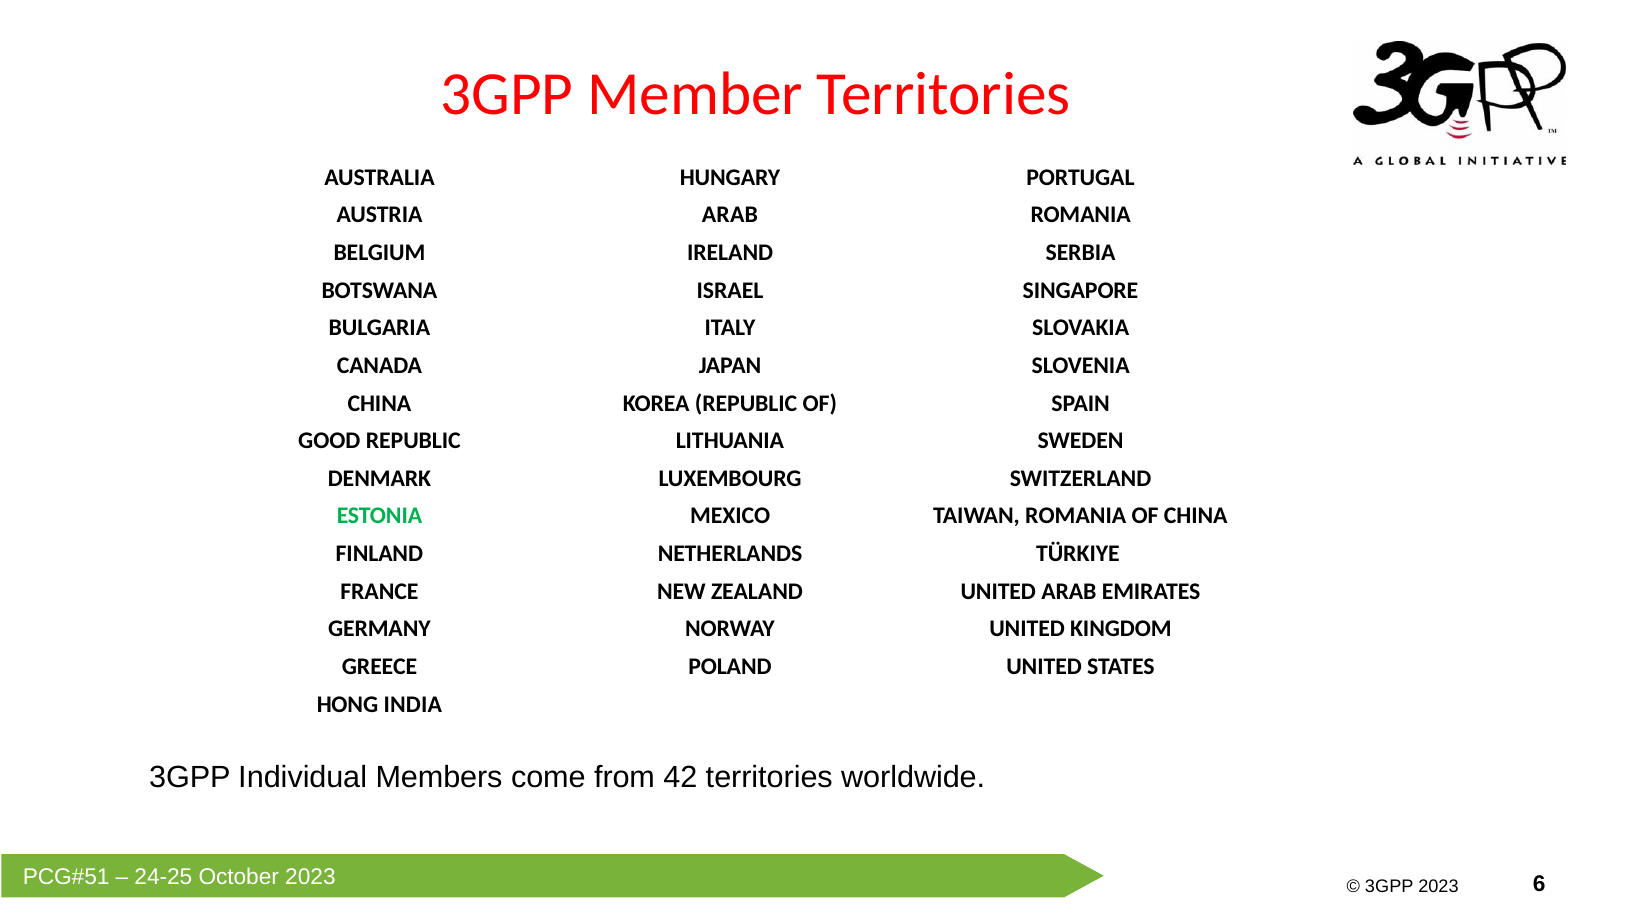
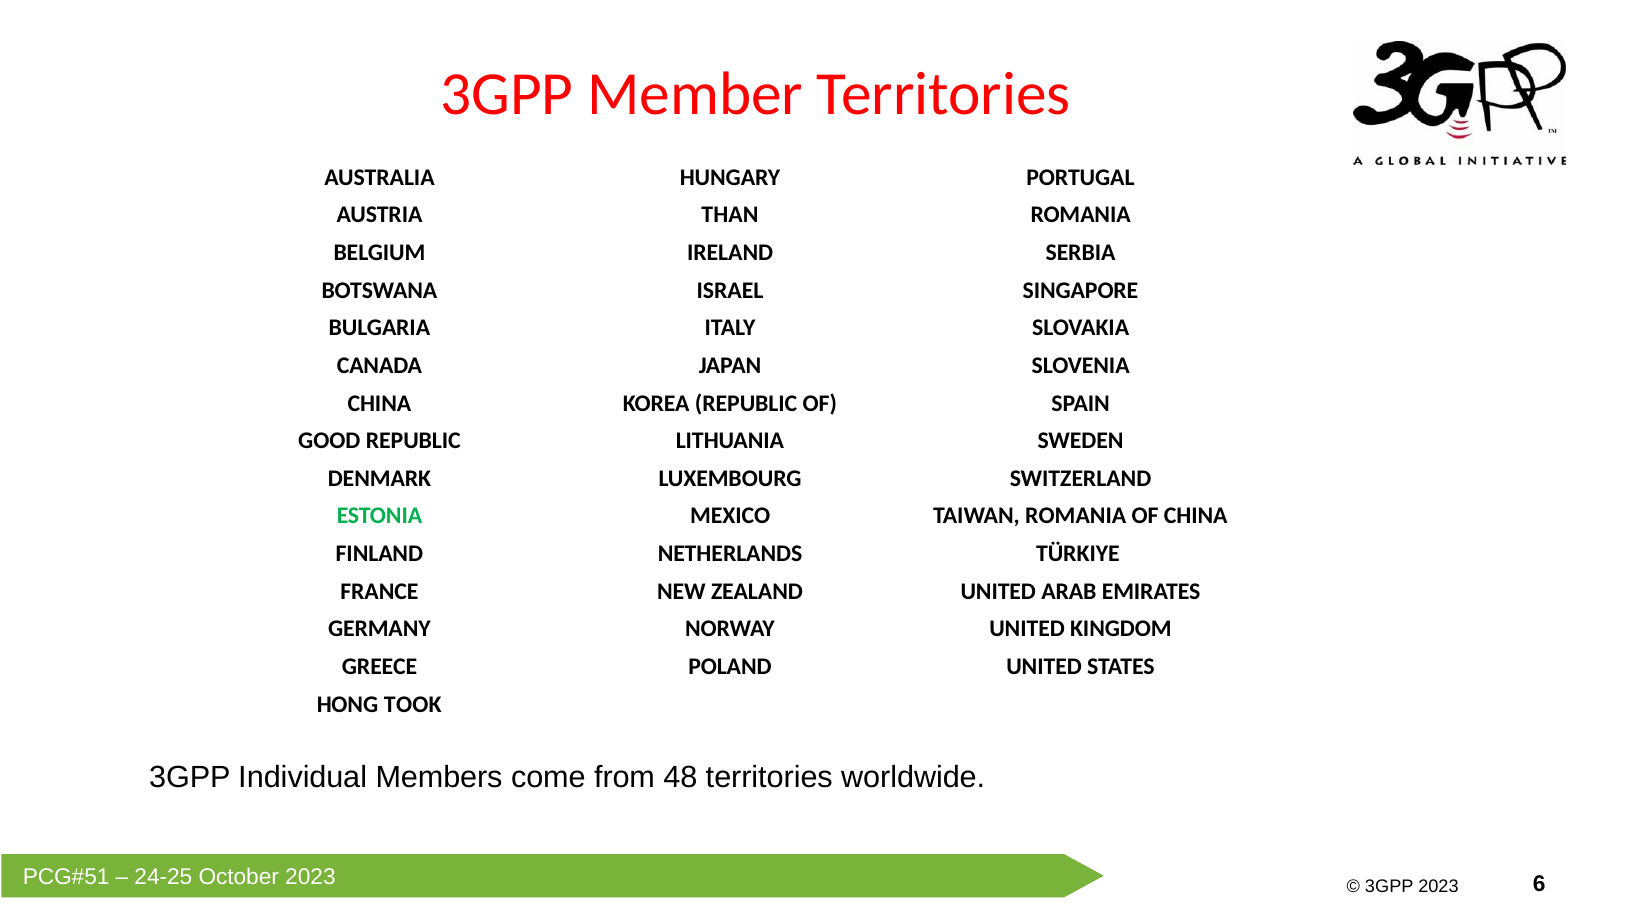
AUSTRIA ARAB: ARAB -> THAN (730, 215)
INDIA: INDIA -> TOOK (413, 704)
42: 42 -> 48 (680, 777)
